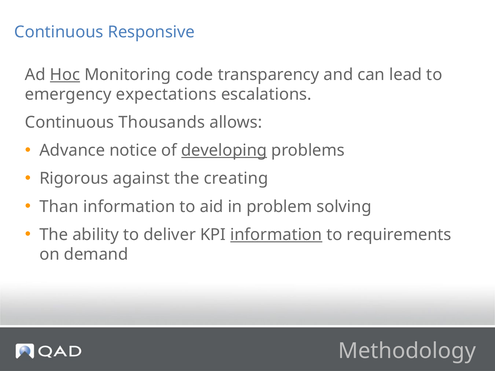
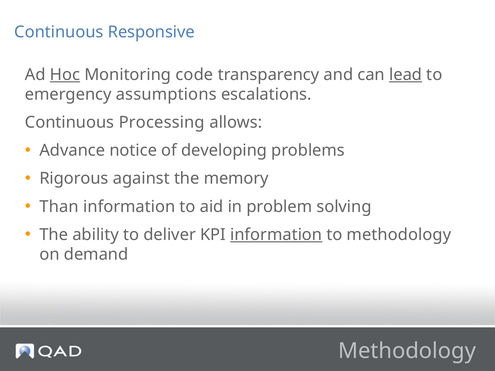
lead underline: none -> present (406, 75)
expectations: expectations -> assumptions (166, 95)
Thousands: Thousands -> Processing (162, 123)
developing underline: present -> none (224, 151)
creating: creating -> memory (236, 179)
to requirements: requirements -> methodology (399, 235)
